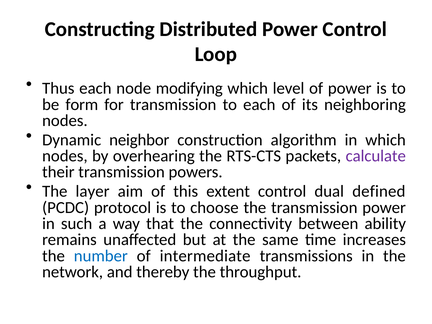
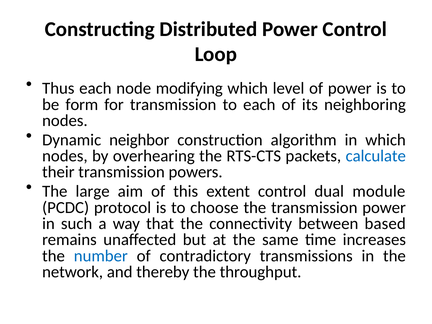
calculate colour: purple -> blue (376, 156)
layer: layer -> large (93, 191)
defined: defined -> module (379, 191)
ability: ability -> based (385, 224)
intermediate: intermediate -> contradictory (205, 256)
